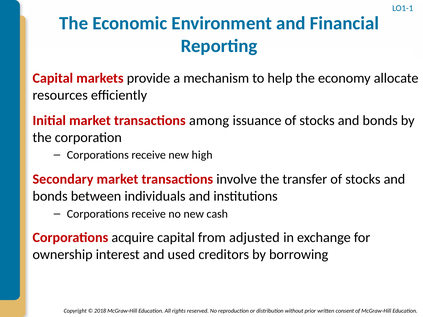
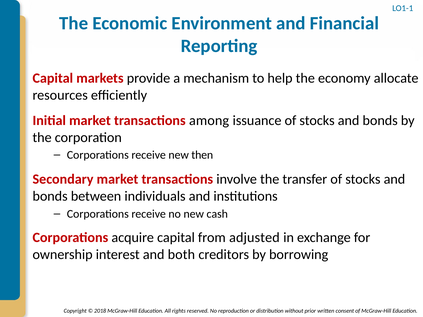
high: high -> then (202, 155)
used: used -> both (181, 255)
